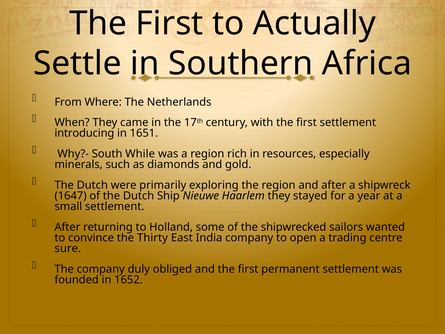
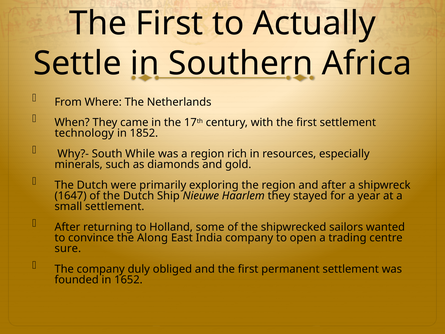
introducing: introducing -> technology (84, 133)
1651: 1651 -> 1852 (144, 133)
Thirty: Thirty -> Along (153, 238)
